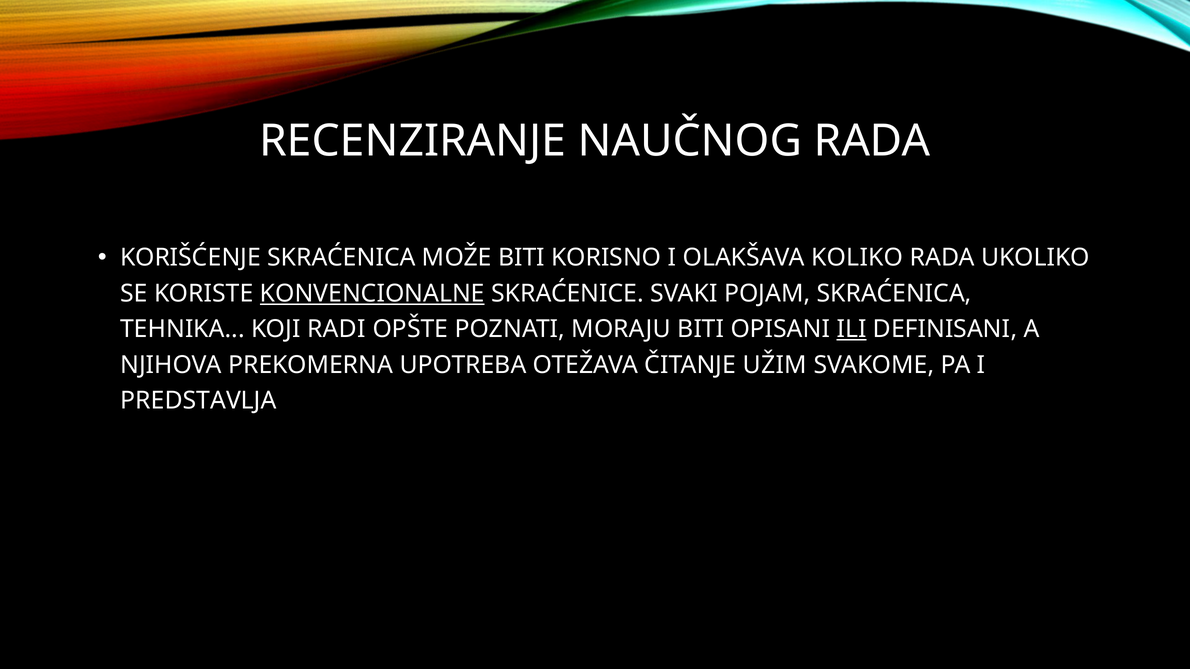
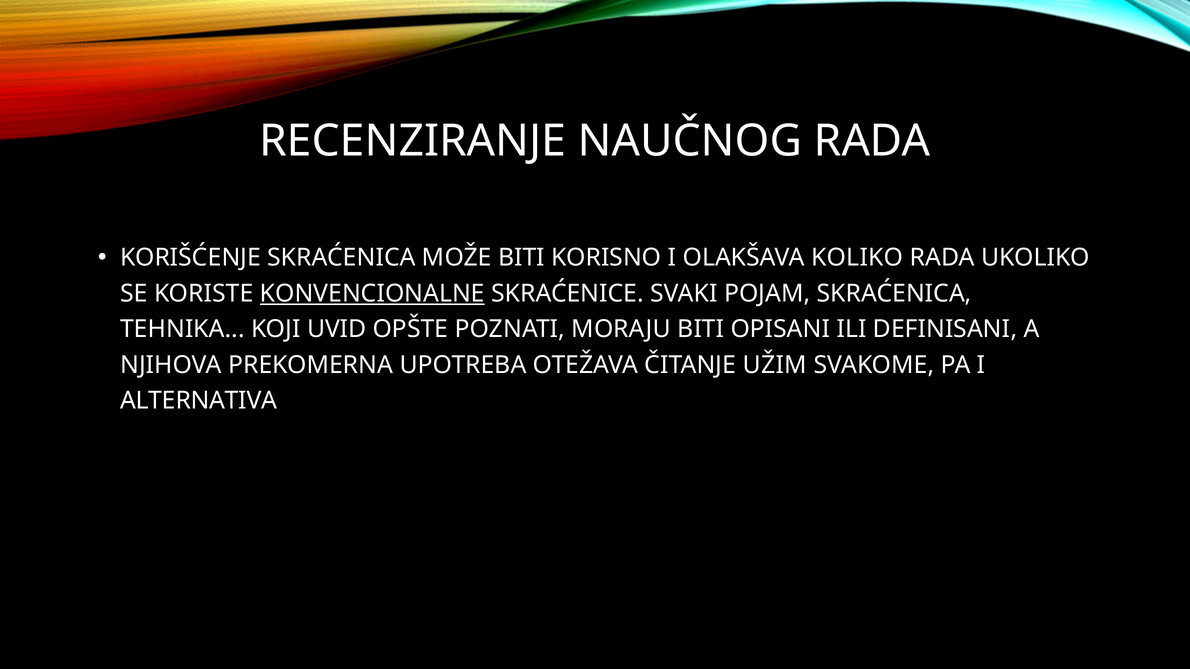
RADI: RADI -> UVID (337, 329)
ILI underline: present -> none (852, 329)
PREDSTAVLJA: PREDSTAVLJA -> ALTERNATIVA (199, 401)
